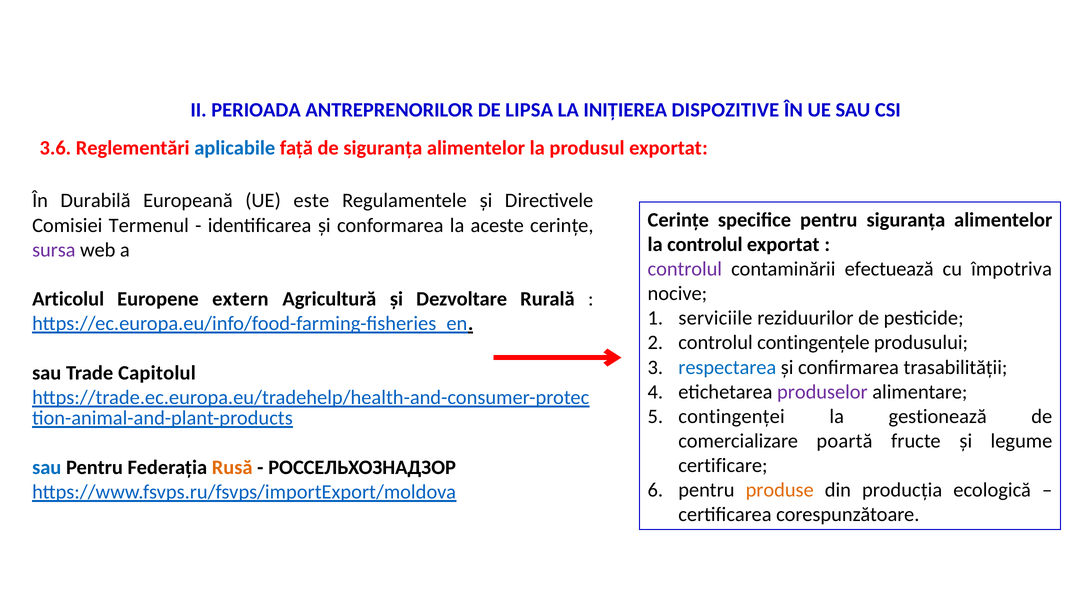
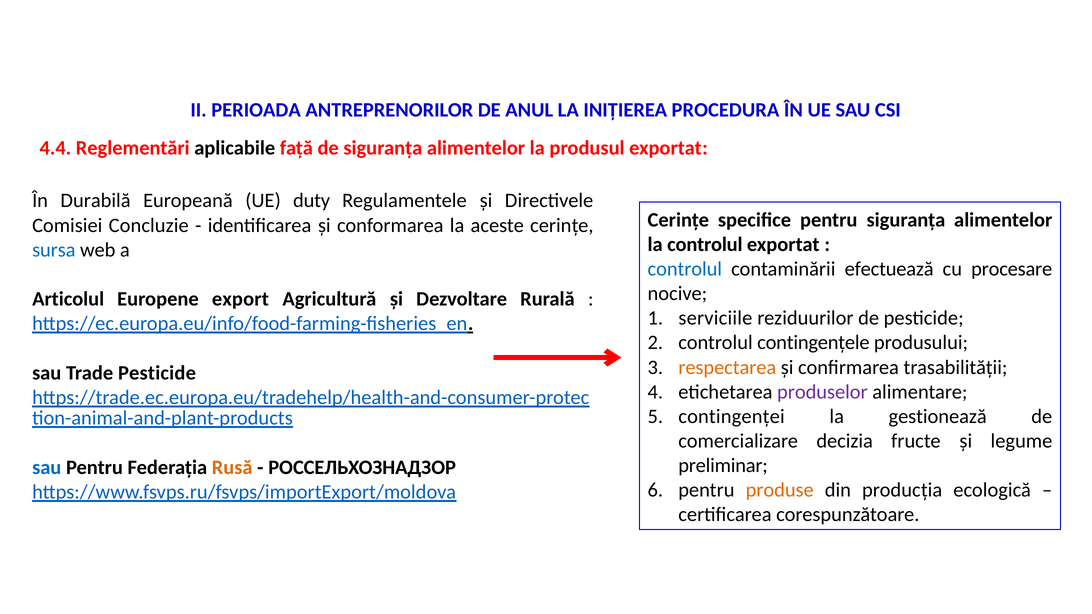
LIPSA: LIPSA -> ANUL (529, 110)
DISPOZITIVE: DISPOZITIVE -> PROCEDURA (725, 110)
3.6: 3.6 -> 4.4 (55, 148)
aplicabile colour: blue -> black (235, 148)
este: este -> duty (312, 201)
Termenul: Termenul -> Concluzie (149, 225)
sursa colour: purple -> blue (54, 250)
controlul colour: purple -> blue (685, 269)
împotriva: împotriva -> procesare (1012, 269)
extern: extern -> export (240, 299)
respectarea colour: blue -> orange (727, 367)
Trade Capitolul: Capitolul -> Pesticide (157, 373)
poartă: poartă -> decizia (845, 441)
certificare: certificare -> preliminar (723, 466)
